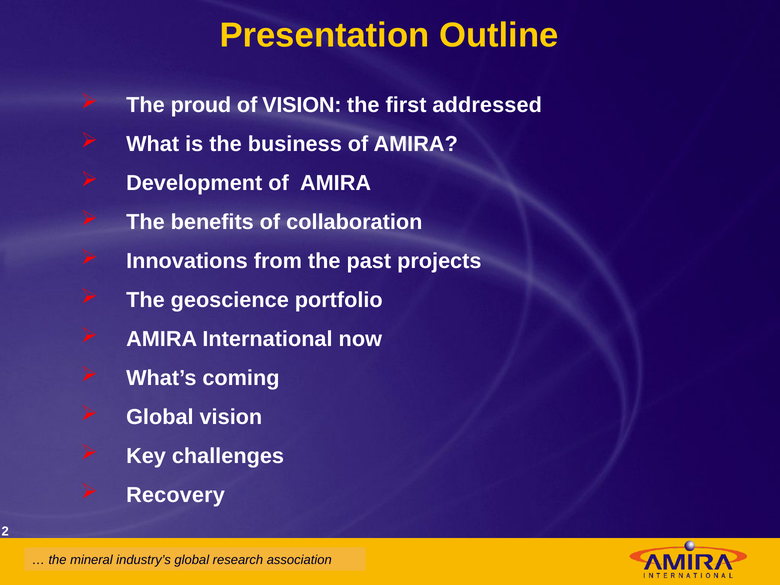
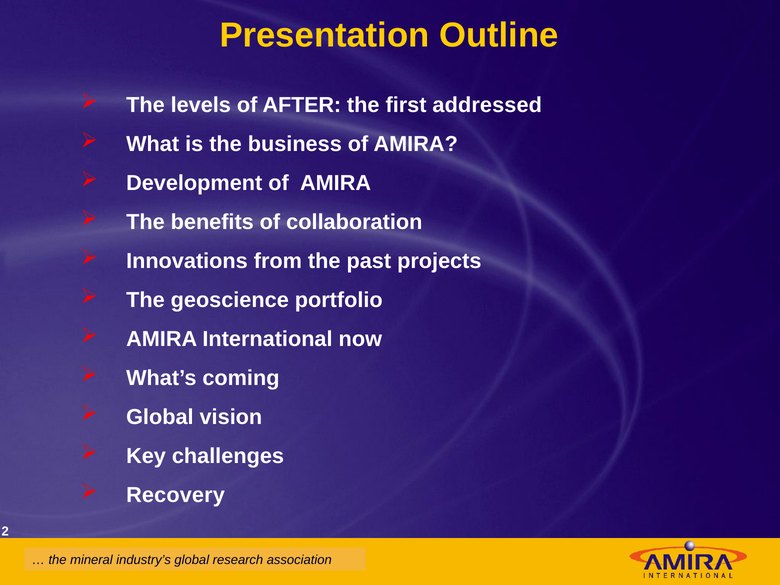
proud: proud -> levels (201, 105)
of VISION: VISION -> AFTER (302, 105)
